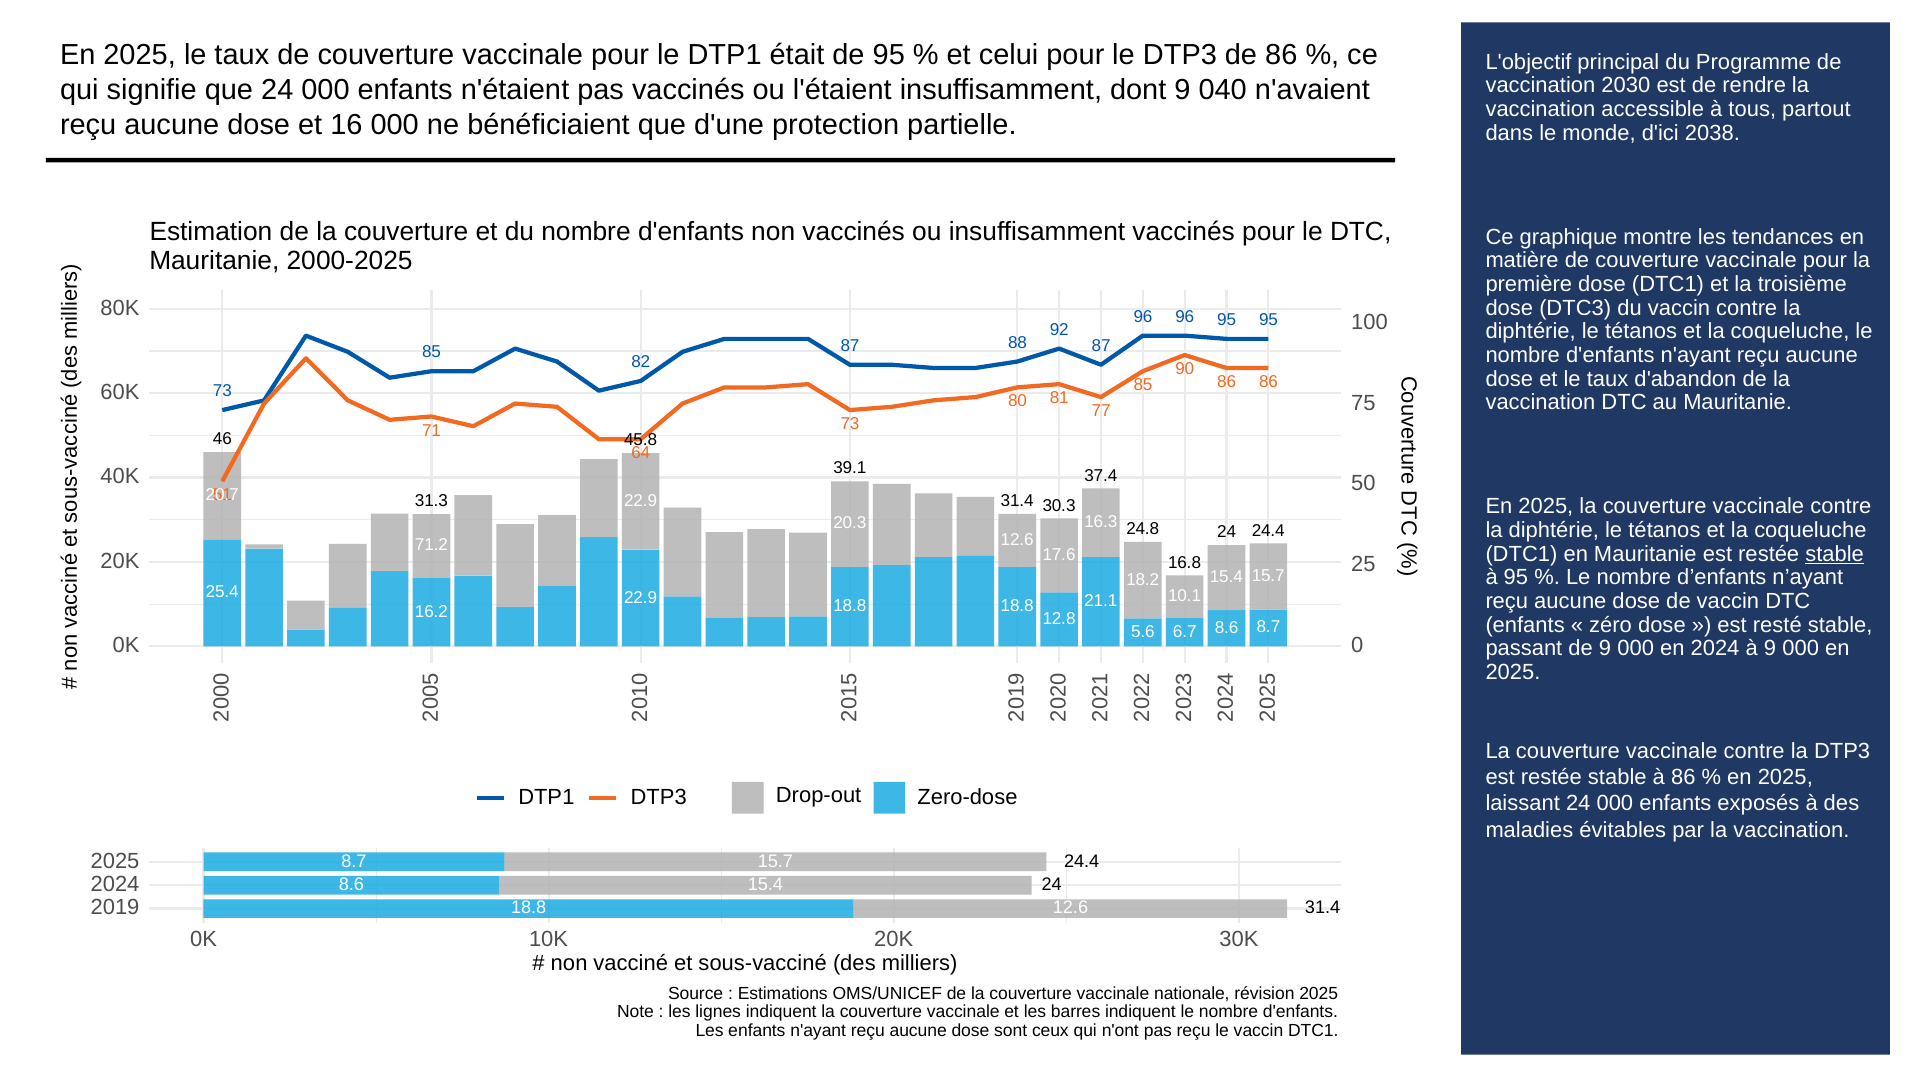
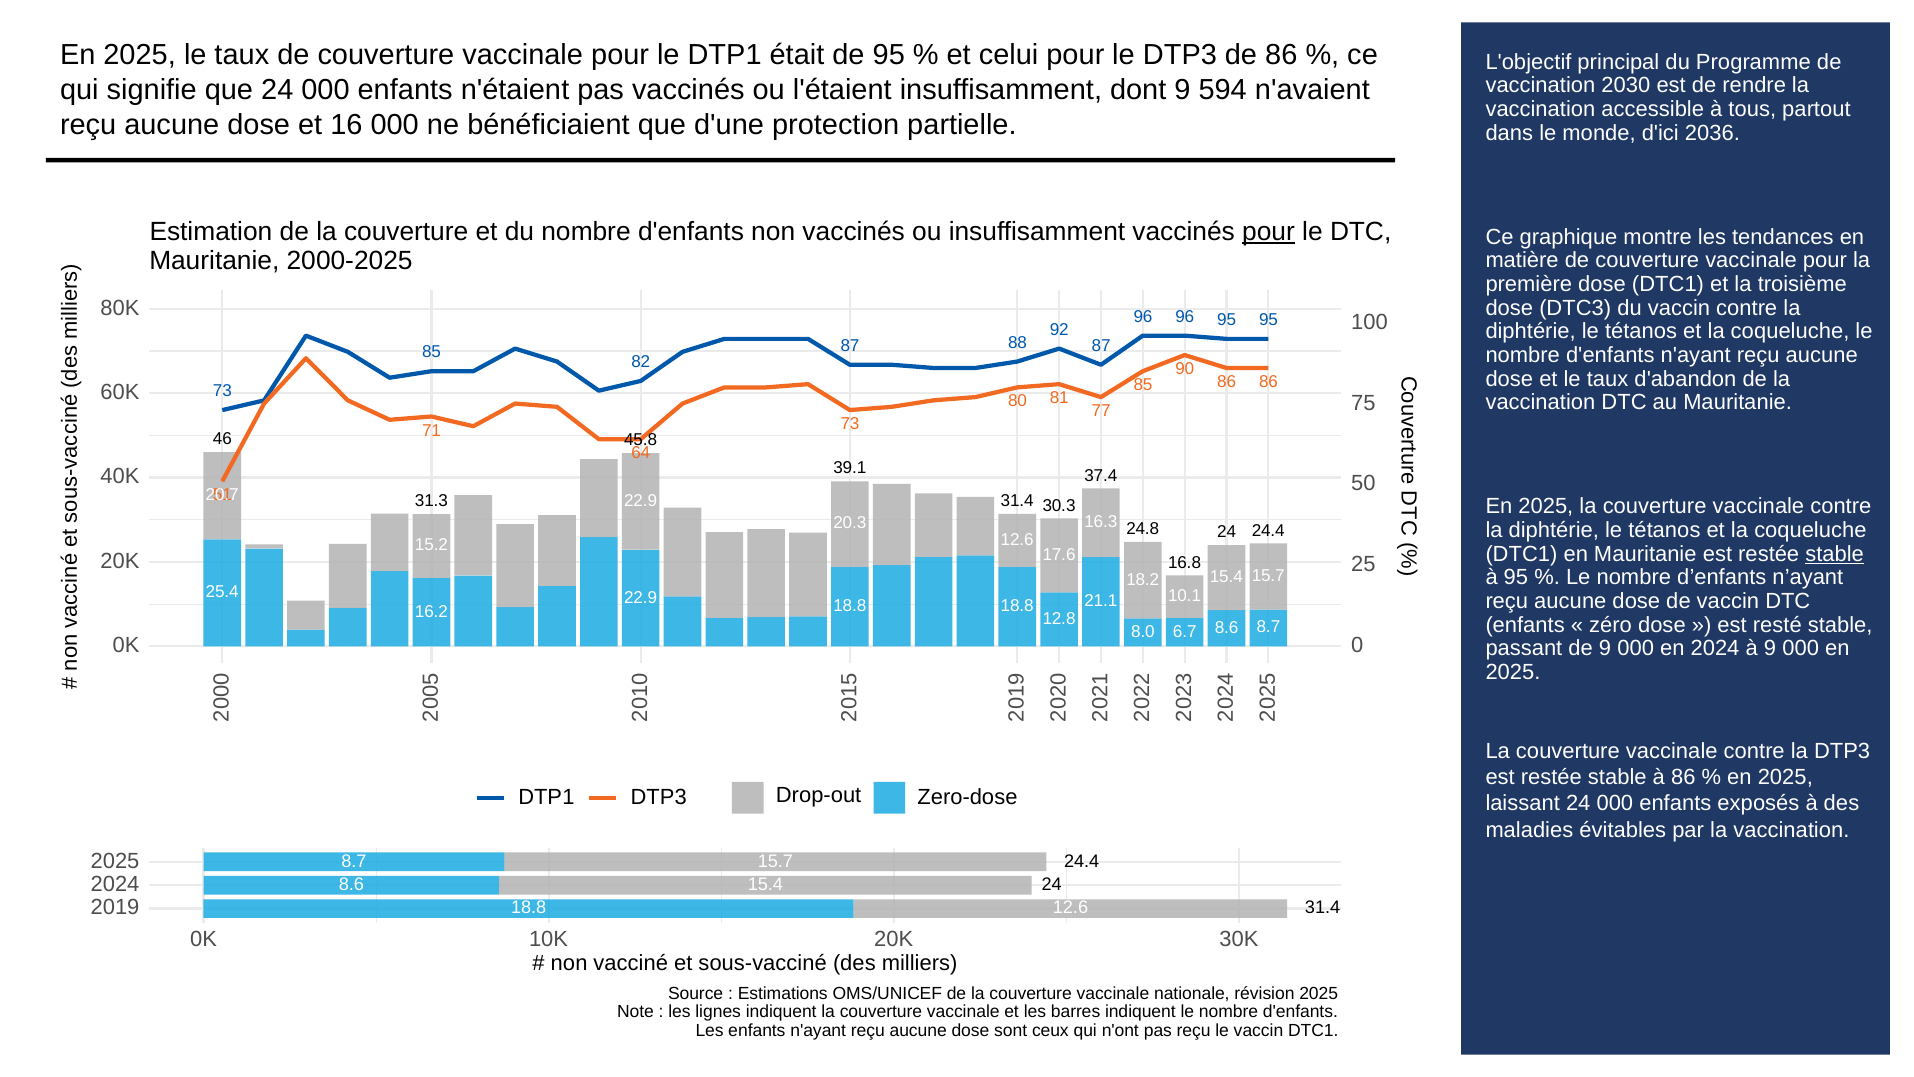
040: 040 -> 594 (1223, 90)
2038: 2038 -> 2036 (1712, 133)
pour underline: none -> present (1269, 231)
71.2: 71.2 -> 15.2 (431, 545)
5.6: 5.6 -> 8.0 (1143, 631)
